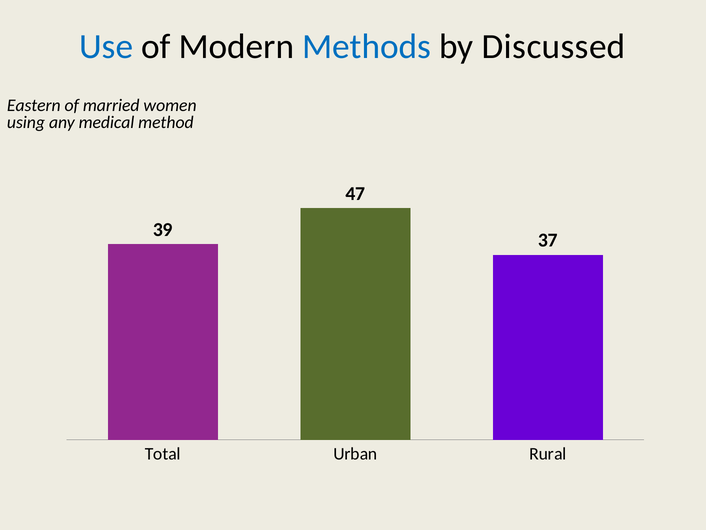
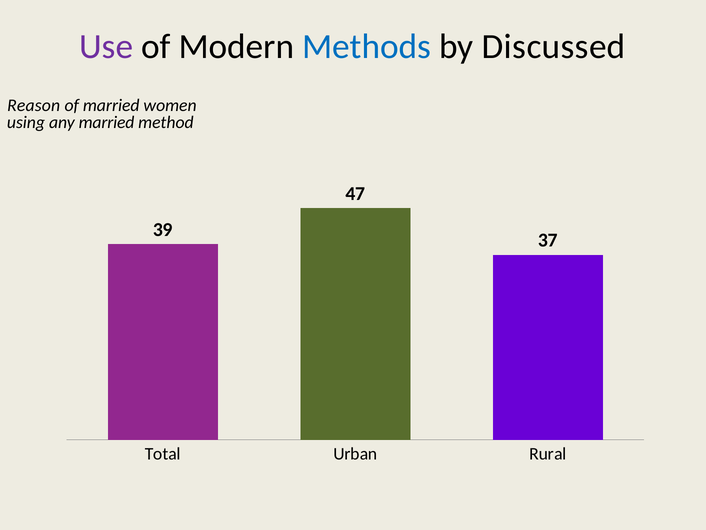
Use colour: blue -> purple (106, 47)
Eastern: Eastern -> Reason (34, 105)
any medical: medical -> married (107, 122)
